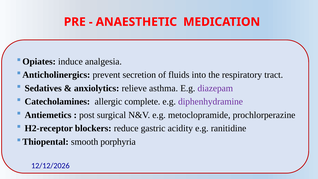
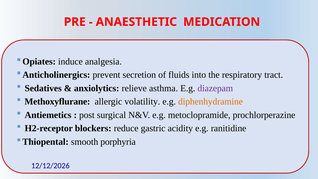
Catecholamines: Catecholamines -> Methoxyflurane (57, 102)
complete: complete -> volatility (142, 102)
diphenhydramine colour: purple -> orange (211, 102)
